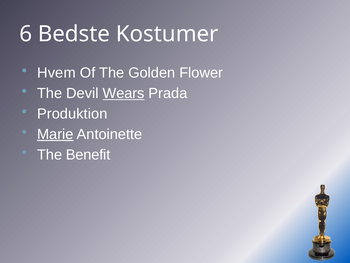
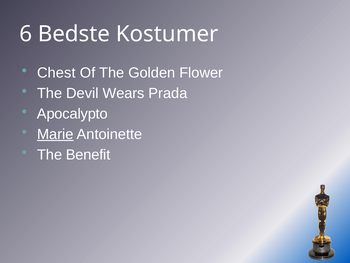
Hvem: Hvem -> Chest (56, 73)
Wears underline: present -> none (124, 93)
Produktion: Produktion -> Apocalypto (72, 114)
